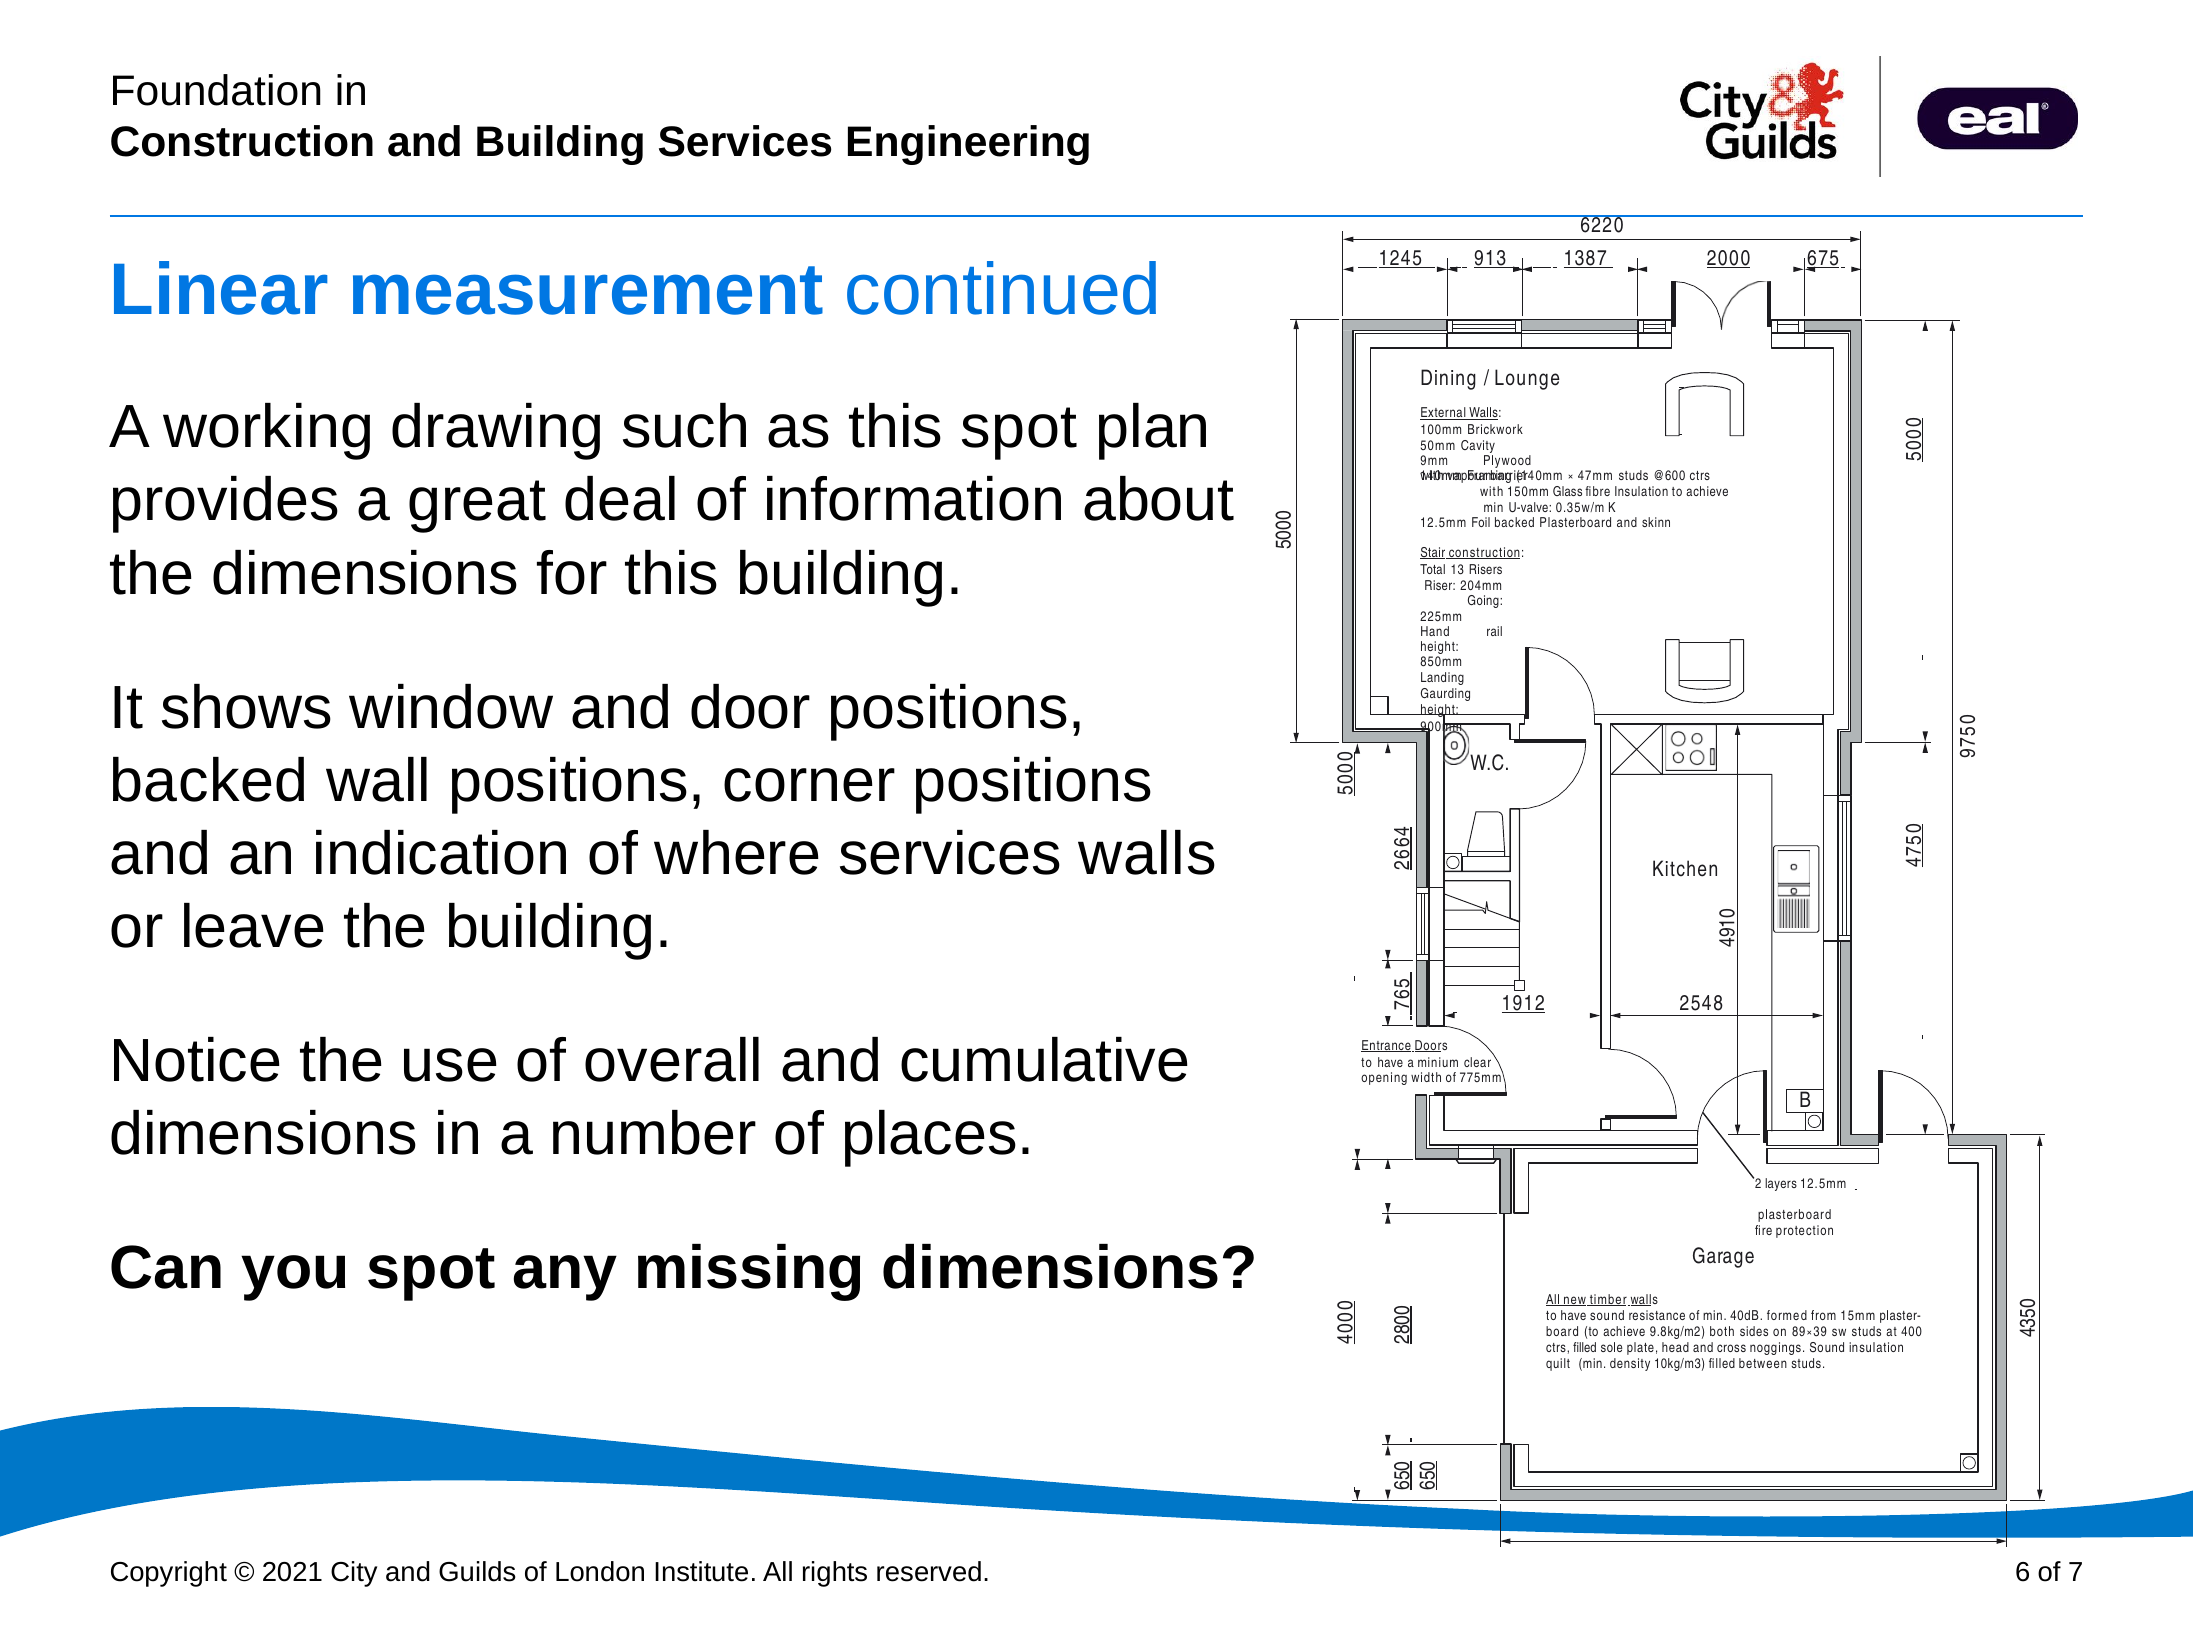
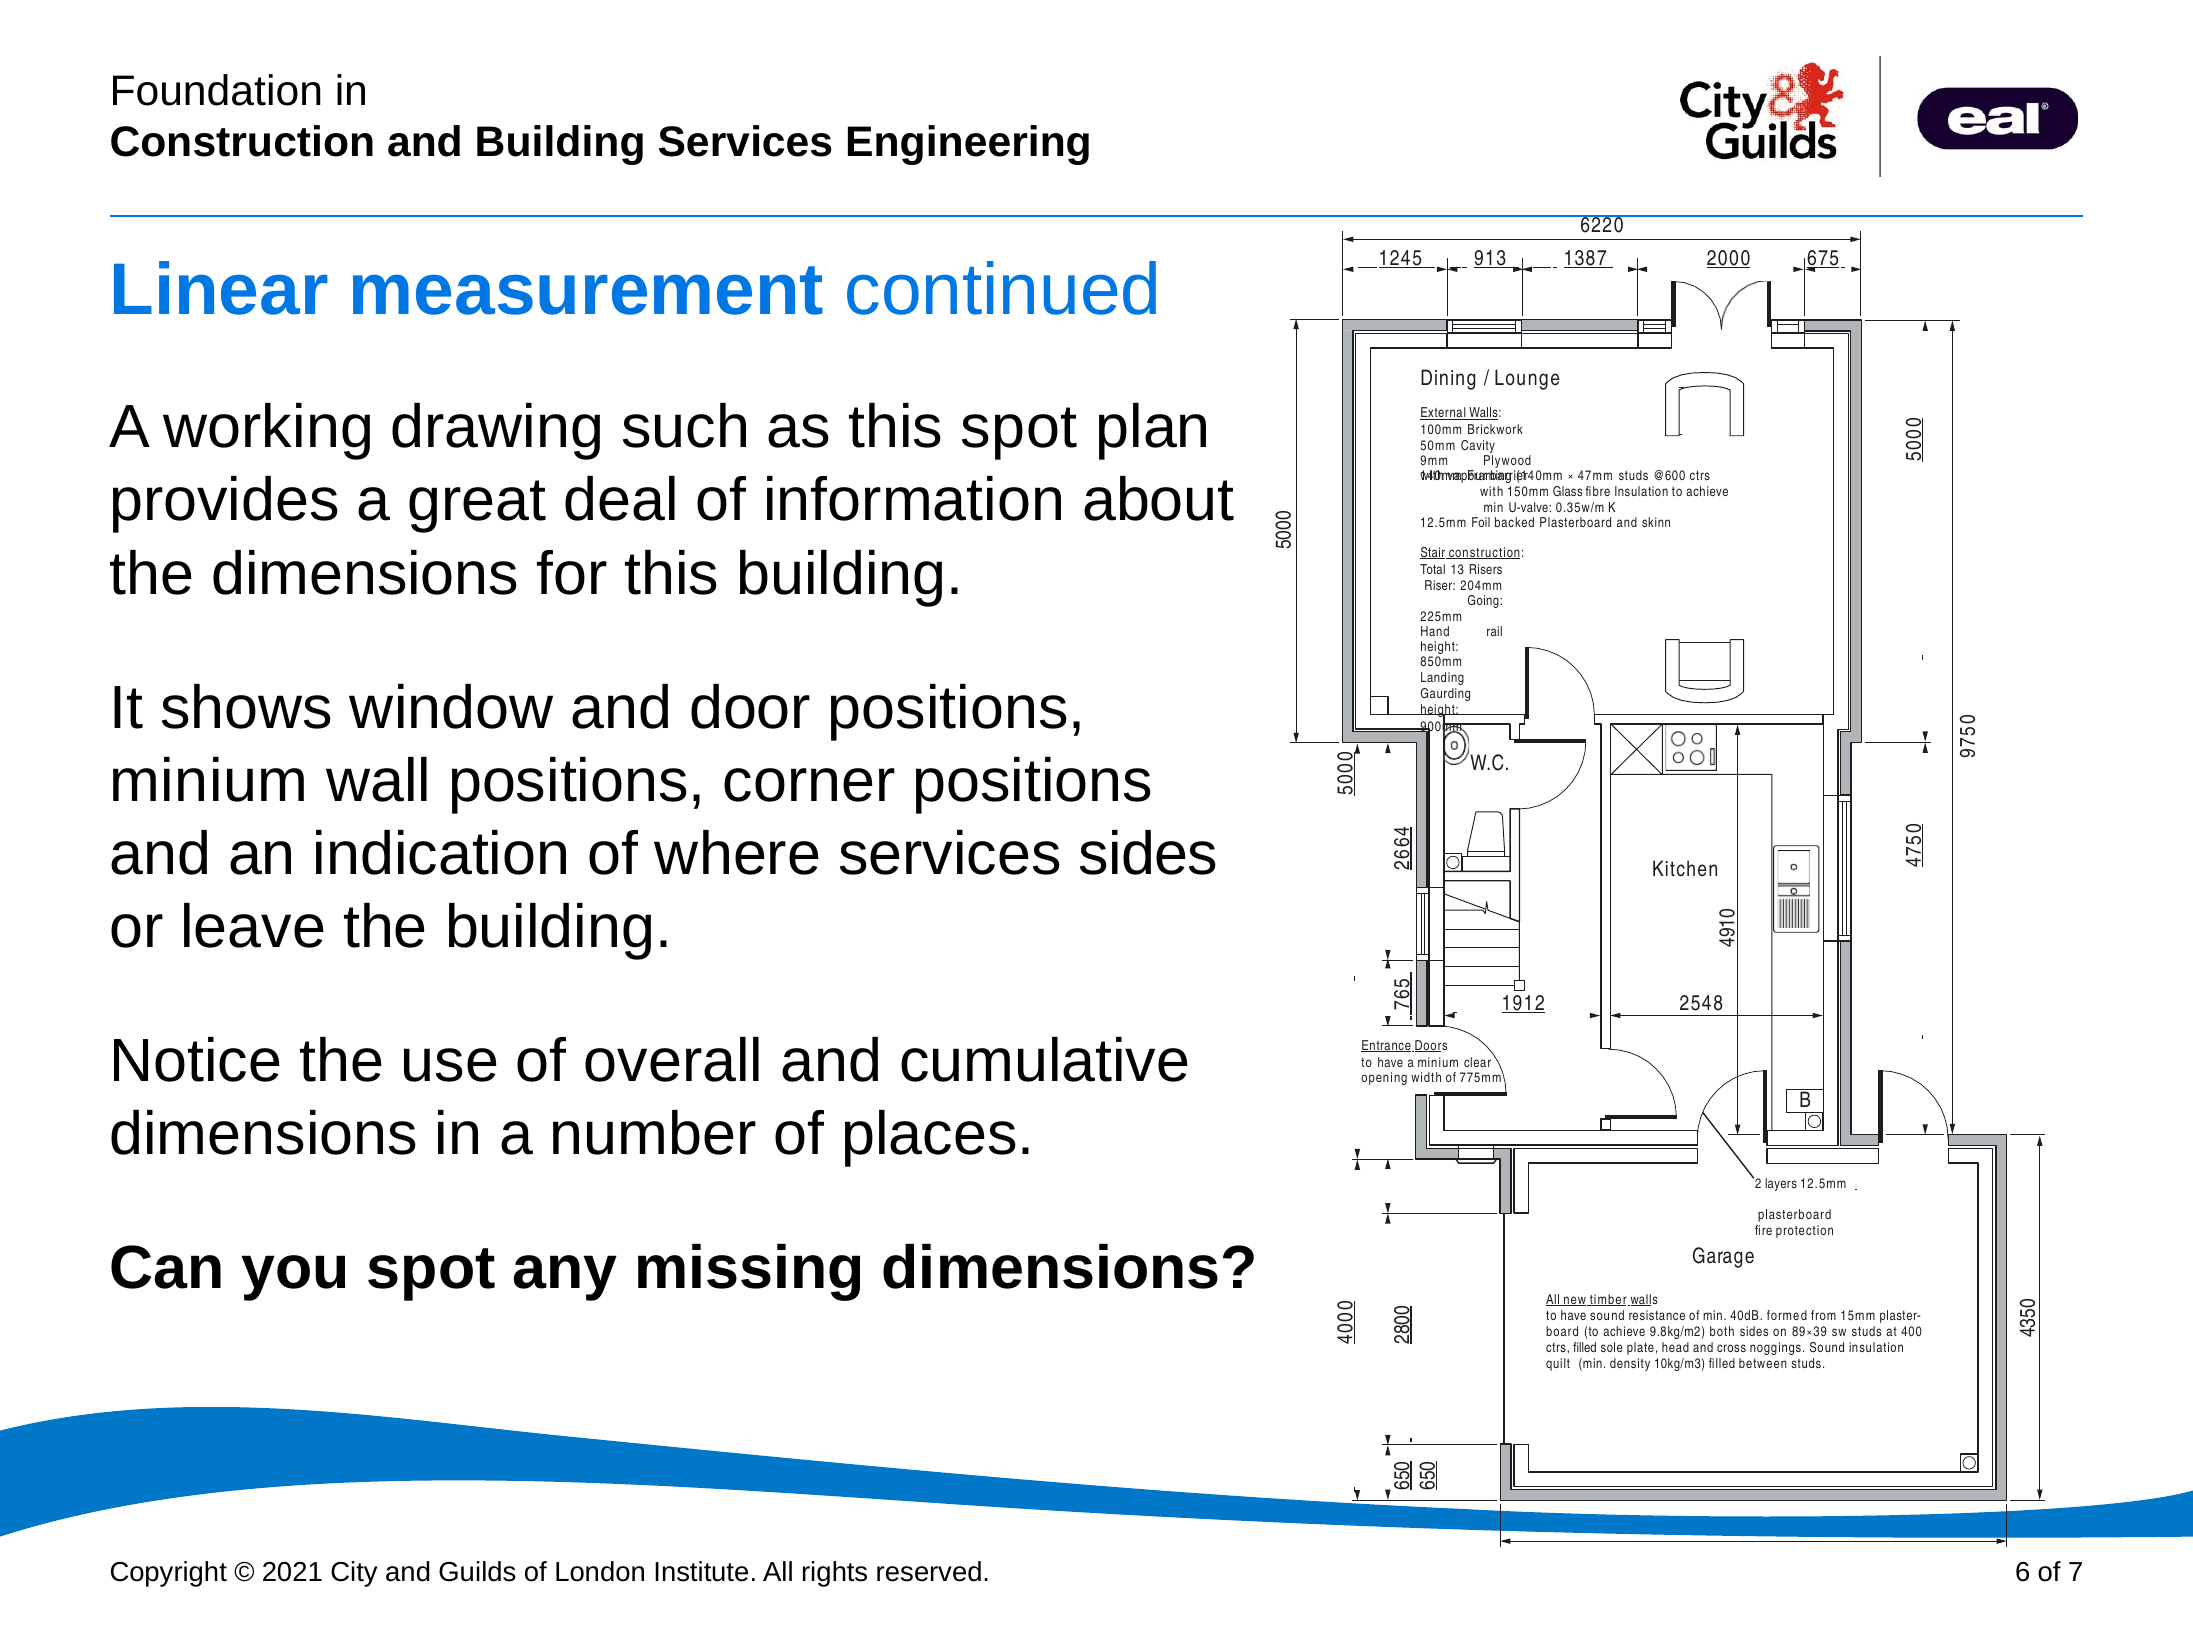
backed: backed -> minium (209, 781)
services walls: walls -> sides (1148, 854)
